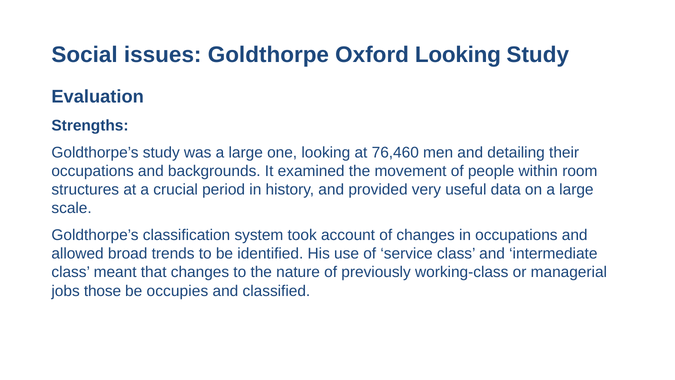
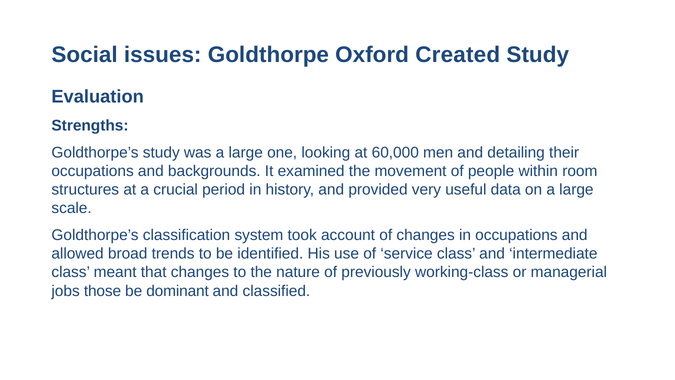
Oxford Looking: Looking -> Created (458, 55)
76,460: 76,460 -> 60,000 (395, 152)
occupies: occupies -> dominant (178, 291)
